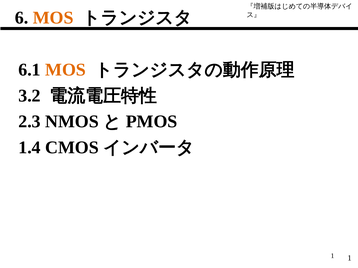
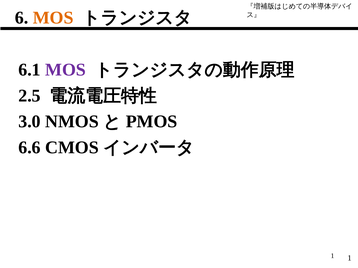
MOS colour: orange -> purple (66, 70)
3.2: 3.2 -> 2.5 (29, 96)
2.3: 2.3 -> 3.0 (29, 122)
1.4: 1.4 -> 6.6 (29, 148)
